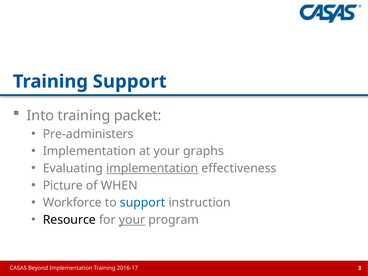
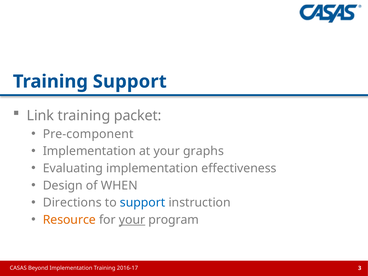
Into: Into -> Link (40, 116)
Pre-administers: Pre-administers -> Pre-component (88, 134)
implementation underline: present -> none (152, 168)
Picture: Picture -> Design (63, 185)
Workforce: Workforce -> Directions (72, 203)
Resource colour: black -> orange (69, 220)
